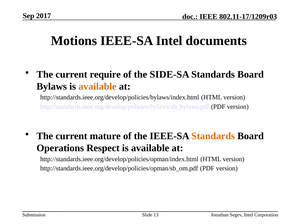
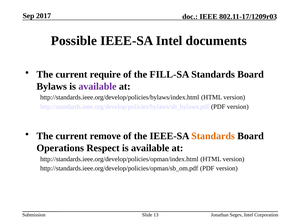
Motions: Motions -> Possible (74, 41)
SIDE-SA: SIDE-SA -> FILL-SA (169, 74)
available colour: orange -> purple (97, 86)
mature: mature -> remove (105, 136)
